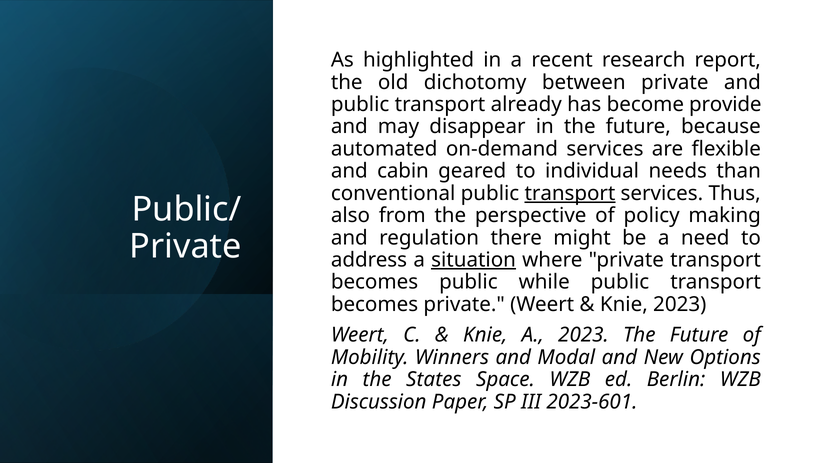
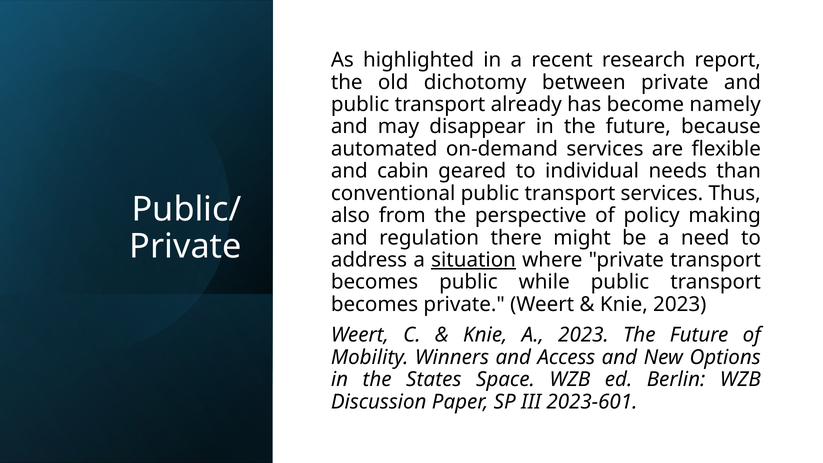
provide: provide -> namely (725, 104)
transport underline: present -> none (570, 193)
Modal: Modal -> Access (566, 357)
